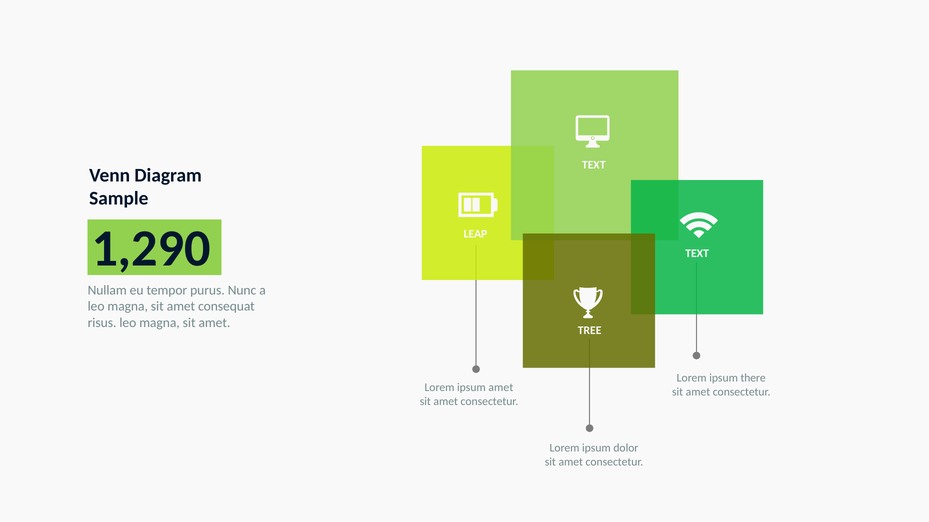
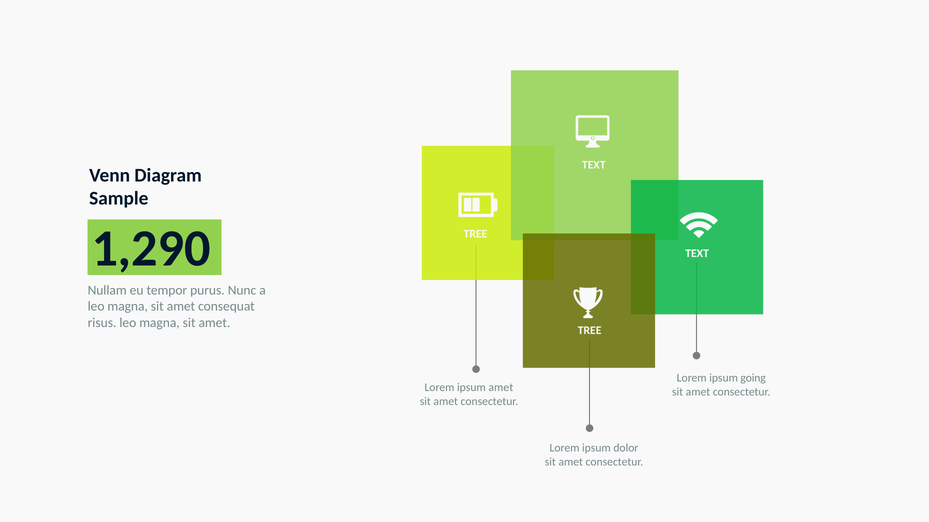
LEAP: LEAP -> TREE (475, 234)
there: there -> going (753, 378)
